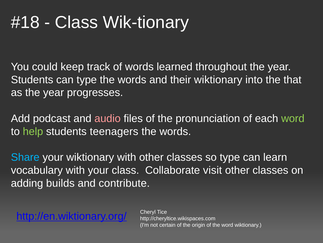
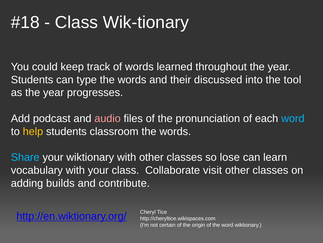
their wiktionary: wiktionary -> discussed (218, 79)
that: that -> tool (292, 79)
word colour: light green -> light blue (293, 118)
help colour: light green -> yellow (33, 131)
teenagers: teenagers -> classroom (114, 131)
so type: type -> lose (230, 157)
